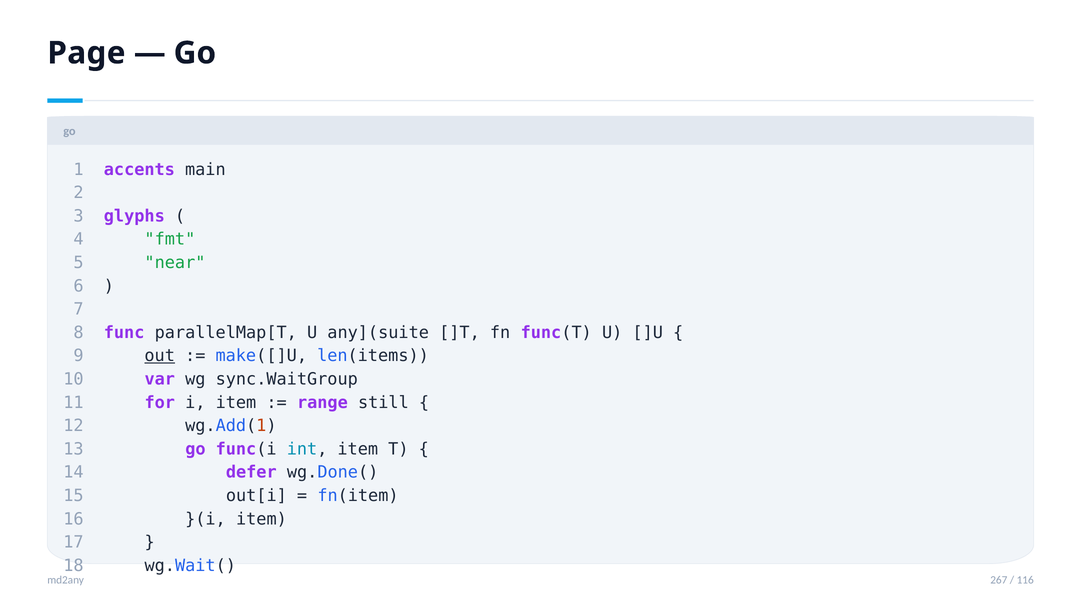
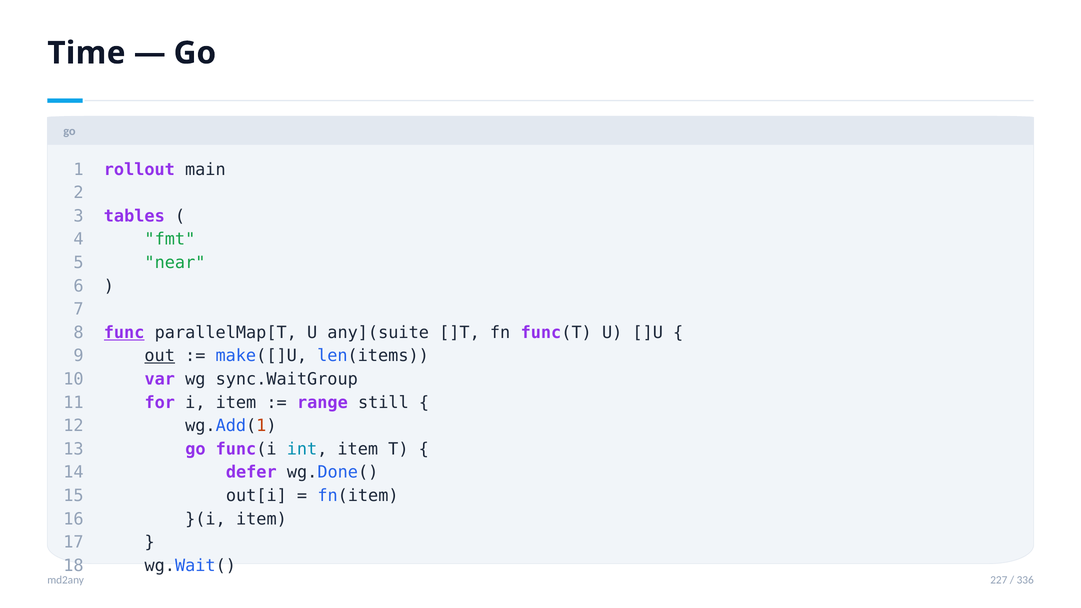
Page: Page -> Time (86, 53)
accents: accents -> rollout (139, 170)
glyphs: glyphs -> tables (134, 216)
func underline: none -> present (124, 333)
267: 267 -> 227 (999, 580)
116: 116 -> 336 (1025, 580)
